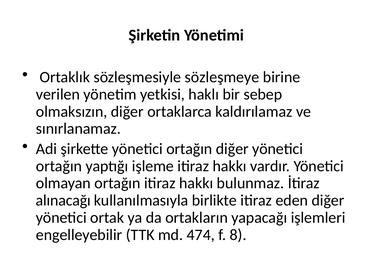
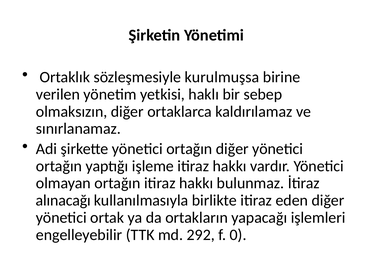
sözleşmeye: sözleşmeye -> kurulmuşsa (222, 77)
474: 474 -> 292 (201, 235)
8: 8 -> 0 (238, 235)
